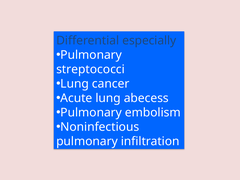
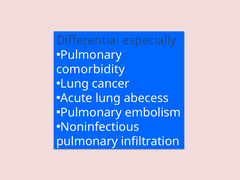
streptococci: streptococci -> comorbidity (91, 69)
